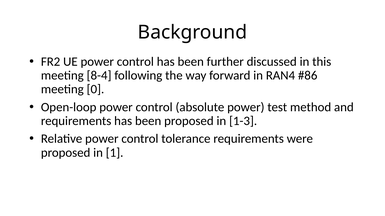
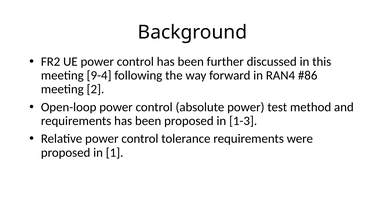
8-4: 8-4 -> 9-4 (99, 76)
0: 0 -> 2 (95, 89)
